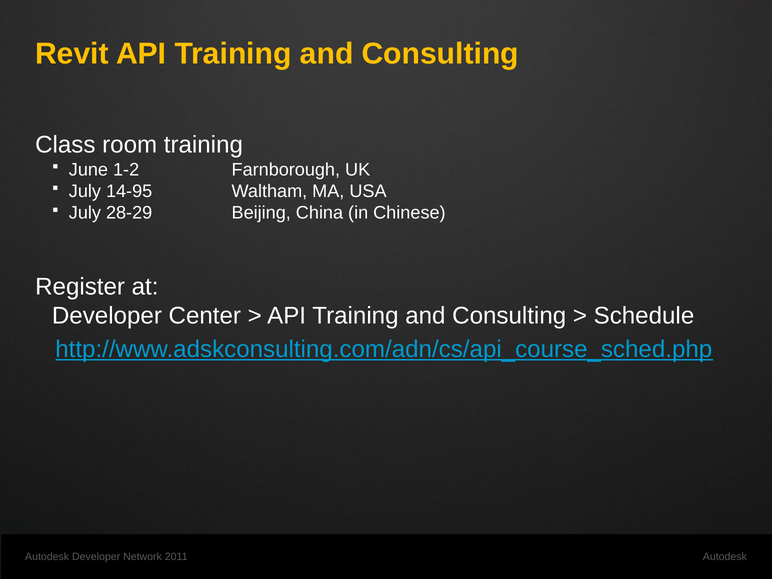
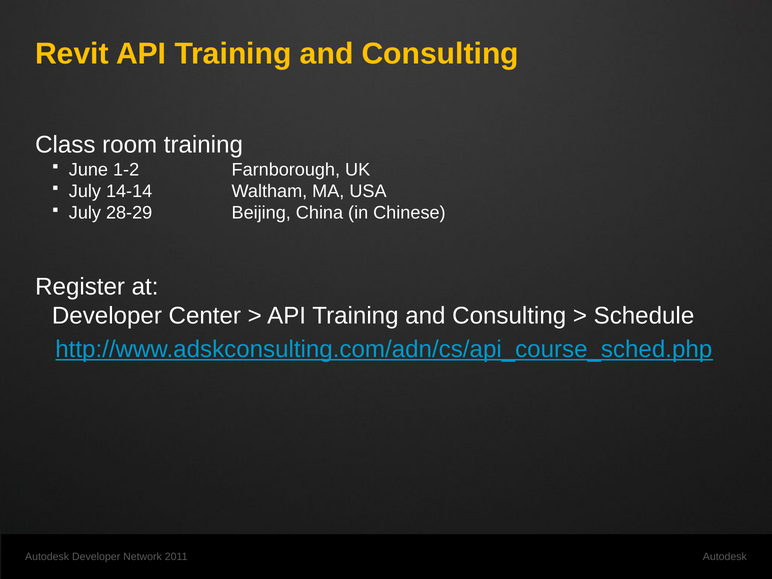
14-95: 14-95 -> 14-14 (129, 191)
